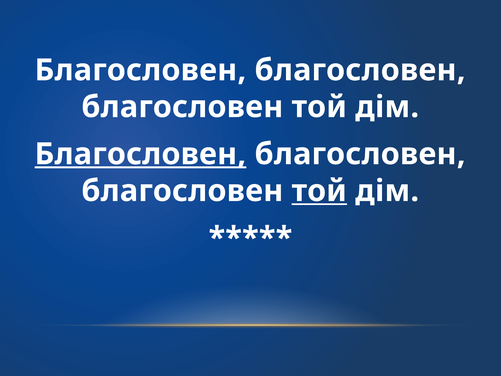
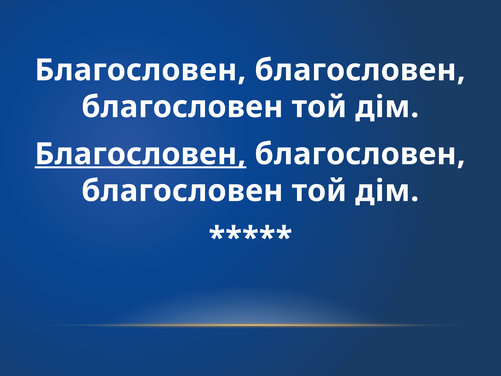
той underline: present -> none (319, 191)
